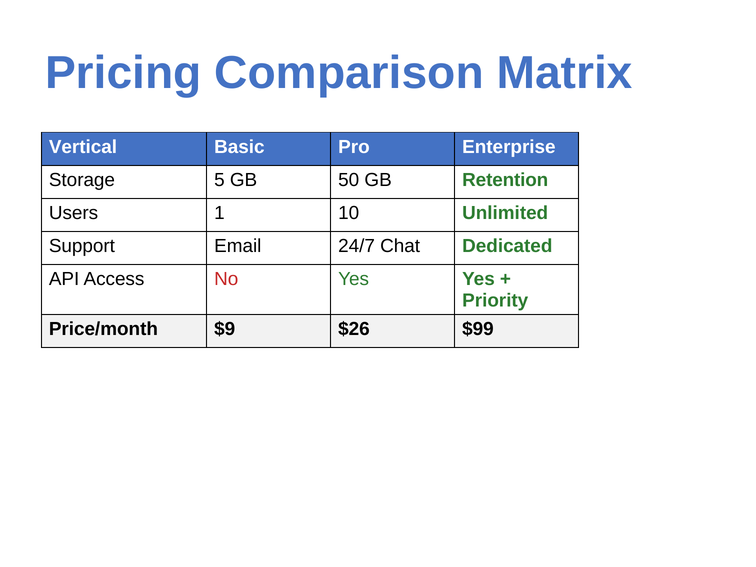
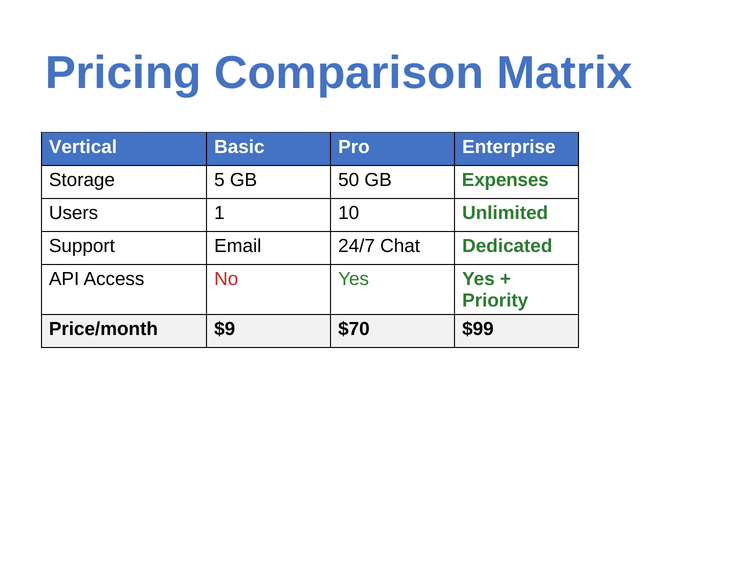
Retention: Retention -> Expenses (505, 180)
$26: $26 -> $70 (354, 329)
